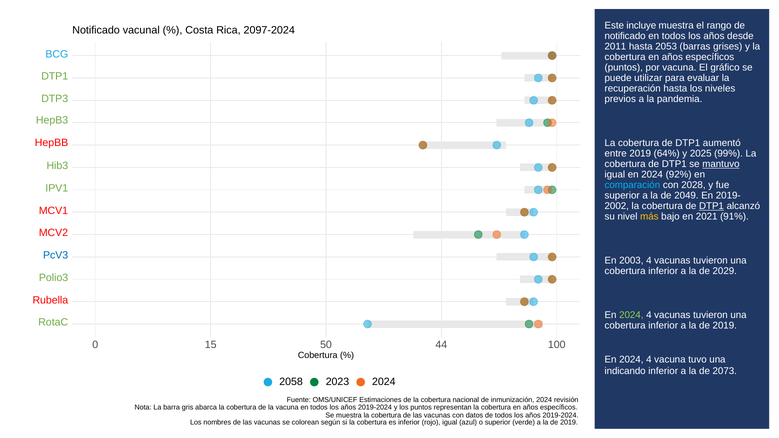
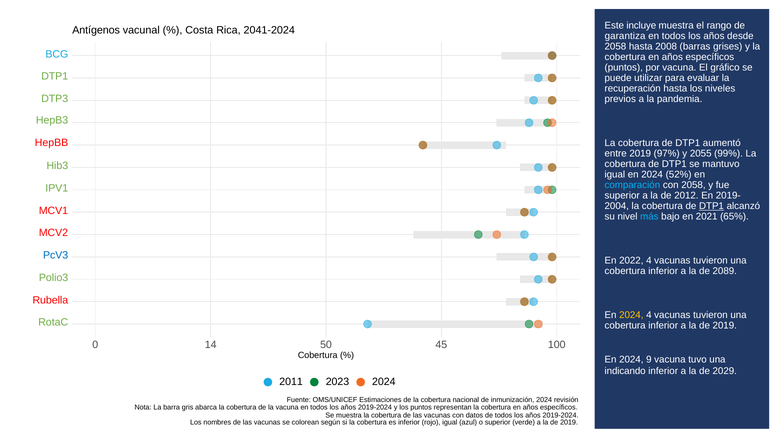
Notificado: Notificado -> Antígenos (96, 30)
2097-2024: 2097-2024 -> 2041-2024 (269, 30)
notificado: notificado -> garantiza (625, 36)
2011: 2011 -> 2058 (615, 47)
2053: 2053 -> 2008 (666, 47)
64%: 64% -> 97% (667, 154)
2025: 2025 -> 2055 (701, 154)
mantuvo underline: present -> none (721, 164)
92%: 92% -> 52% (679, 175)
con 2028: 2028 -> 2058 (693, 185)
2049: 2049 -> 2012 (686, 196)
2002: 2002 -> 2004 (617, 206)
más colour: yellow -> light blue (649, 217)
91%: 91% -> 65% (734, 217)
2003: 2003 -> 2022 (631, 261)
2029: 2029 -> 2089 (725, 271)
2024 colour: light green -> yellow (631, 315)
15: 15 -> 14 (211, 345)
44: 44 -> 45 (441, 345)
4: 4 -> 9 (649, 360)
2073: 2073 -> 2029 (725, 371)
2058: 2058 -> 2011 (291, 382)
